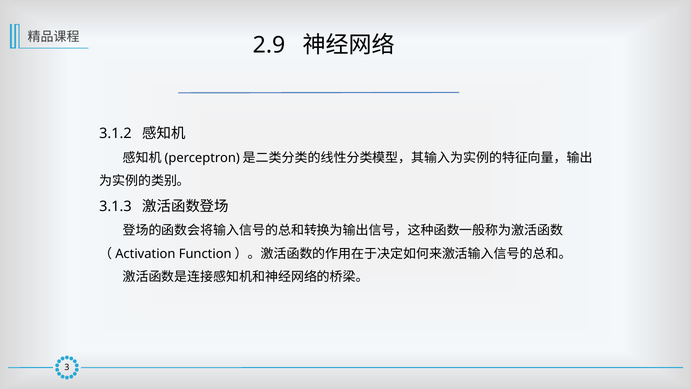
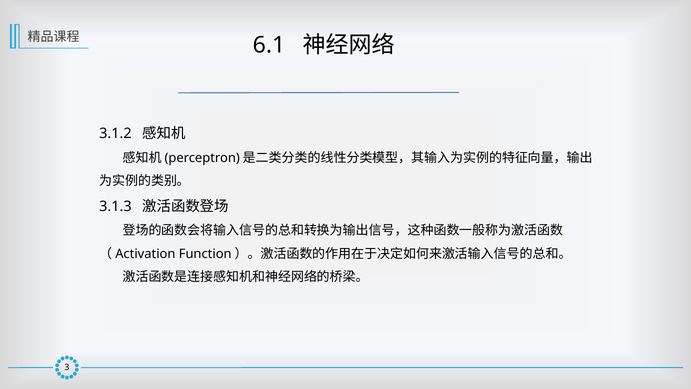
2.9: 2.9 -> 6.1 (269, 45)
